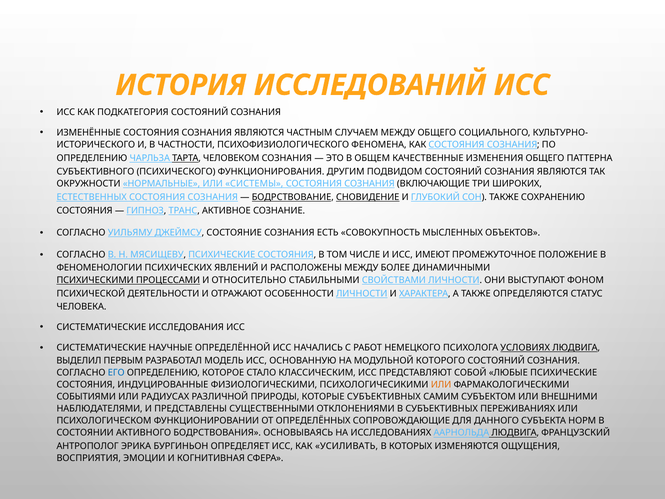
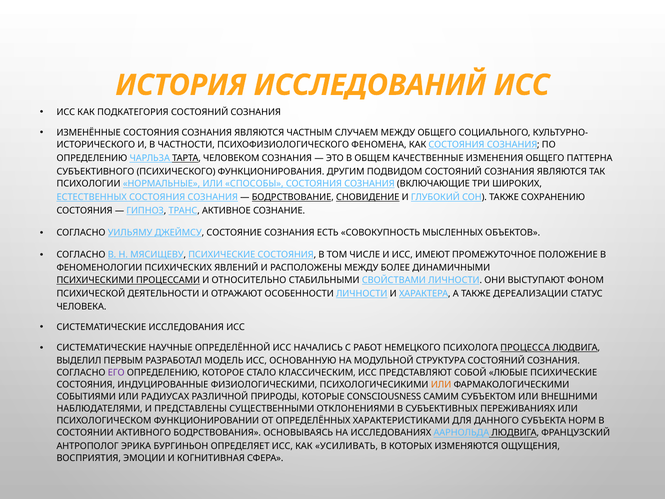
ОКРУЖНОСТИ: ОКРУЖНОСТИ -> ПСИХОЛОГИИ (89, 184)
СИСТЕМЫ: СИСТЕМЫ -> СПОСОБЫ (254, 184)
ОПРЕДЕЛЯЮТСЯ: ОПРЕДЕЛЯЮТСЯ -> ДЕРЕАЛИЗАЦИИ (531, 293)
УСЛОВИЯХ: УСЛОВИЯХ -> ПРОЦЕССА (525, 347)
КОТОРОГО: КОТОРОГО -> СТРУКТУРА (441, 361)
ЕГО colour: blue -> purple (116, 373)
КОТОРЫЕ СУБЪЕКТИВНЫХ: СУБЪЕКТИВНЫХ -> CONSCIOUSNESS (384, 397)
СОПРОВОЖДАЮЩИЕ: СОПРОВОЖДАЮЩИЕ -> ХАРАКТЕРИСТИКАМИ (401, 421)
